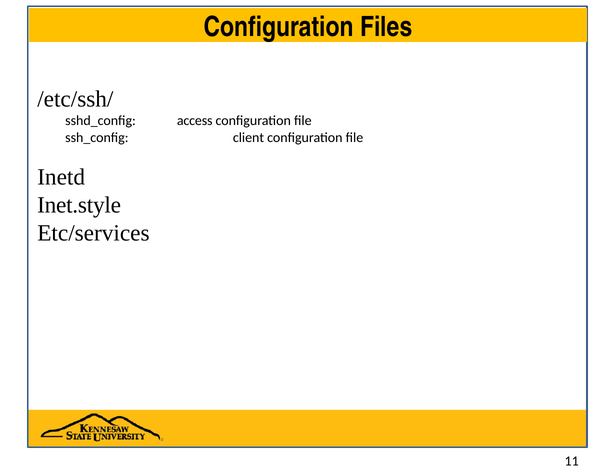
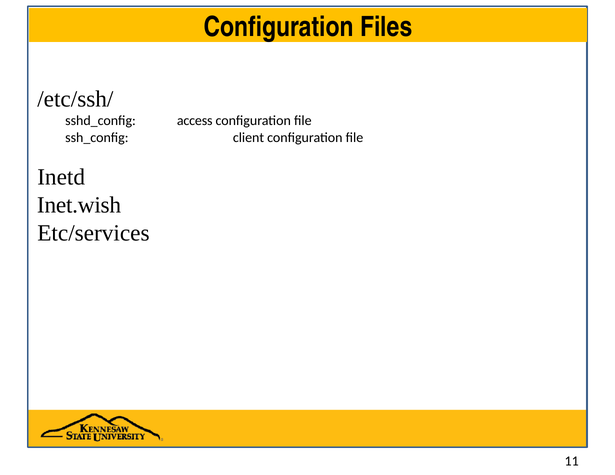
Inet.style: Inet.style -> Inet.wish (79, 205)
